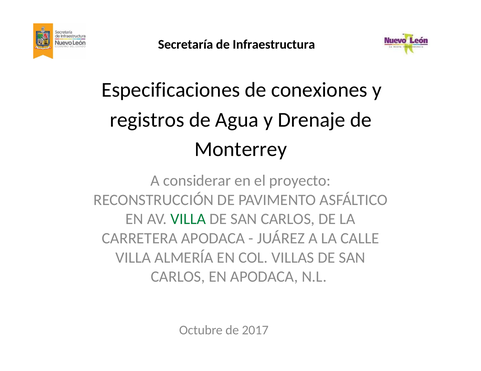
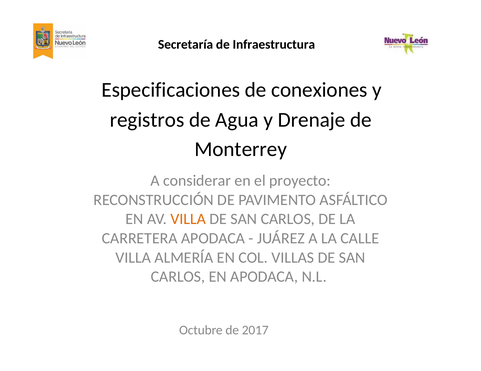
VILLA colour: green -> orange (188, 219)
